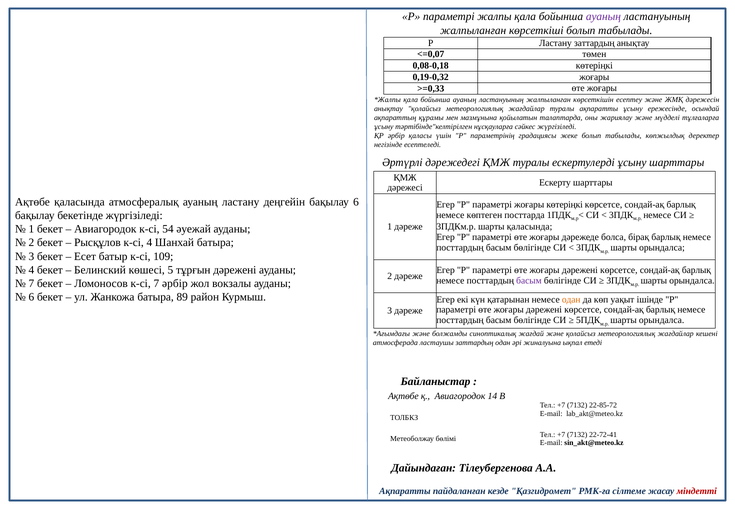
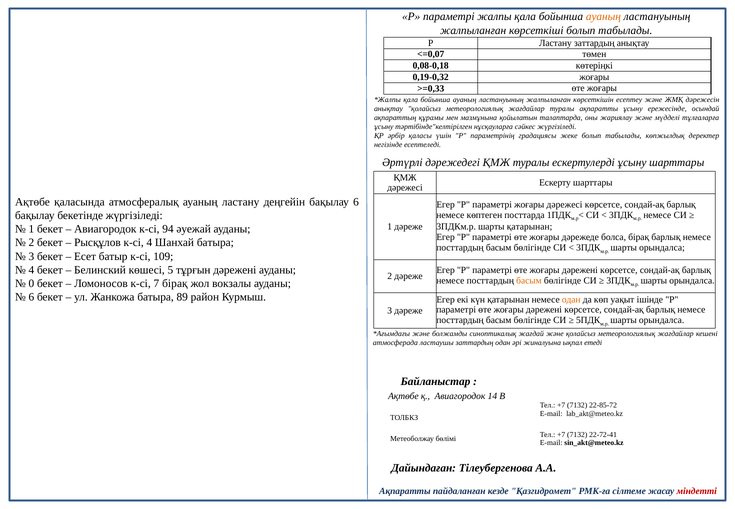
ауаның colour: purple -> orange (603, 17)
жоғары көтеріңкі: көтеріңкі -> дәрежесі (564, 205)
шарты қаласында: қаласында -> қатарынан (530, 227)
54: 54 -> 94 (168, 229)
басым colour: purple -> orange (529, 281)
7: 7 -> 0 (31, 283)
7 әрбір: әрбір -> бірақ (175, 283)
